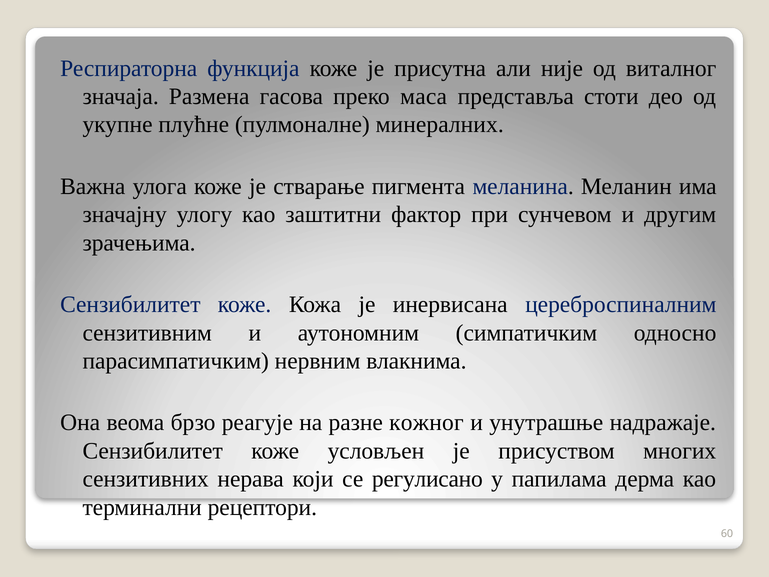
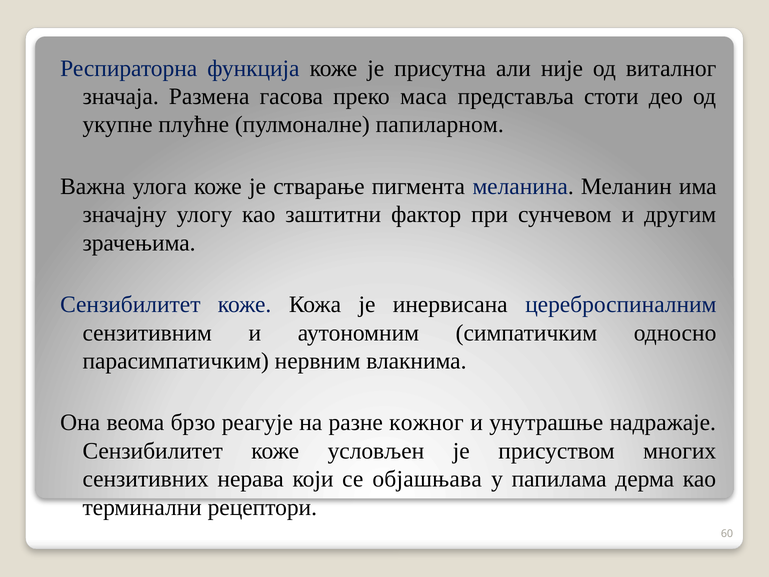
минералних: минералних -> папиларном (440, 125)
регулисано: регулисано -> објашњава (427, 479)
